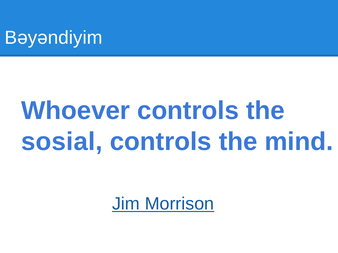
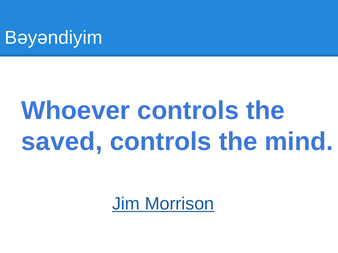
sosial: sosial -> saved (62, 142)
